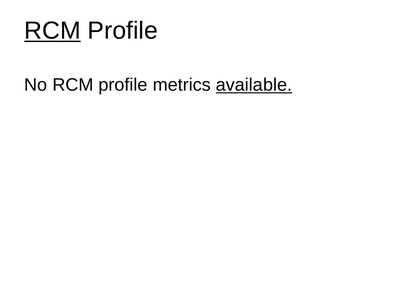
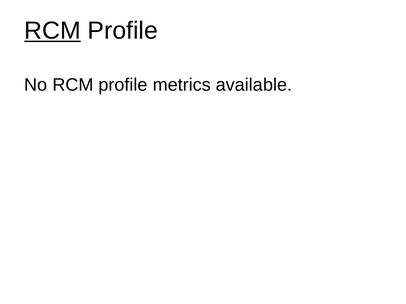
available underline: present -> none (254, 85)
